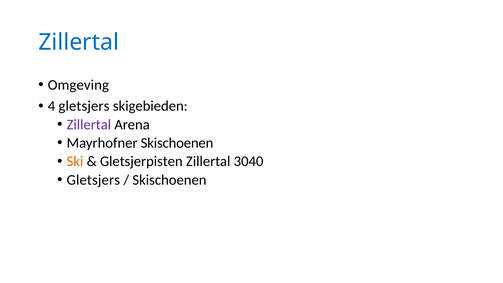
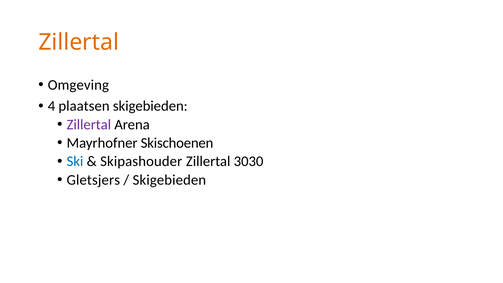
Zillertal colour: blue -> orange (79, 42)
4 gletsjers: gletsjers -> plaatsen (84, 106)
Ski colour: orange -> blue (75, 161)
Gletsjerpisten: Gletsjerpisten -> Skipashouder (141, 161)
3040: 3040 -> 3030 (249, 161)
Skischoenen: Skischoenen -> Skigebieden (169, 180)
